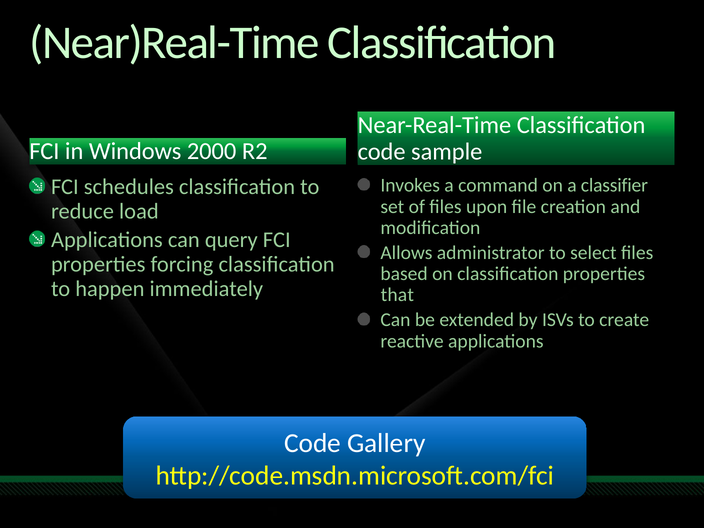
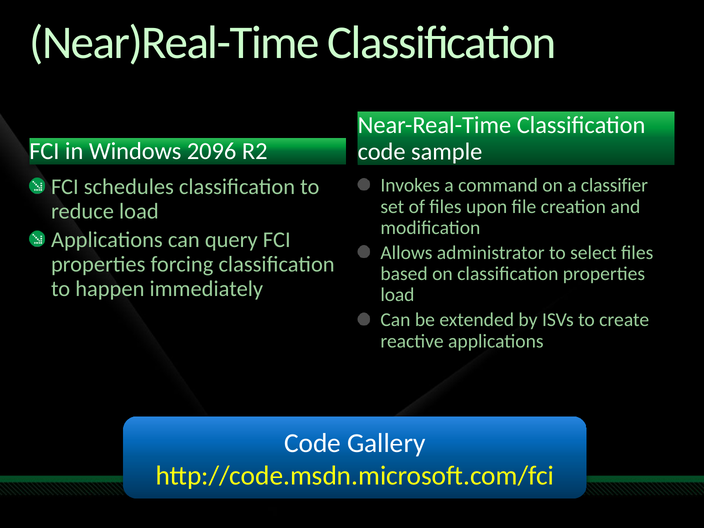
2000: 2000 -> 2096 (212, 151)
that: that -> load (397, 295)
